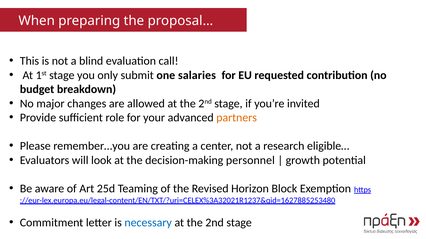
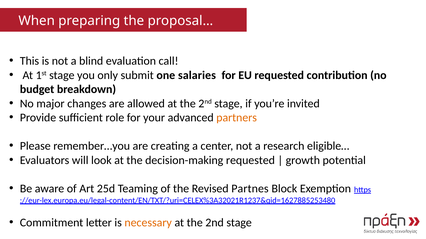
decision-making personnel: personnel -> requested (250, 161)
Horizon: Horizon -> Partnes (250, 189)
necessary colour: blue -> orange (148, 223)
